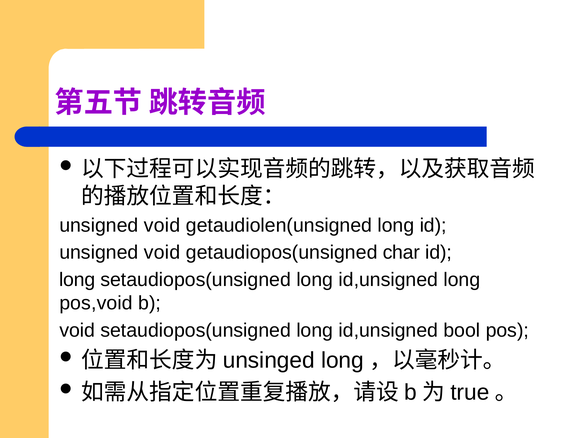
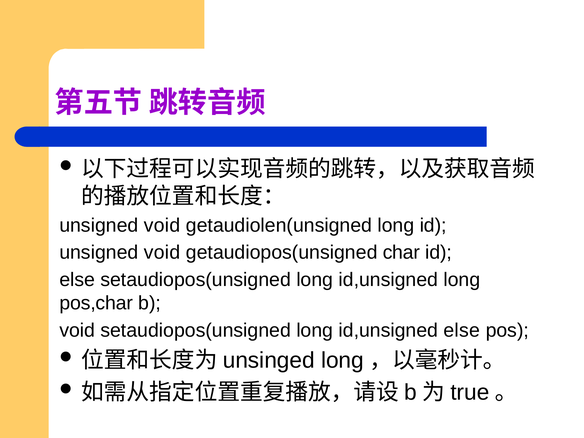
long: long -> else (77, 280)
pos,void: pos,void -> pos,char (96, 303)
id,unsigned bool: bool -> else (462, 330)
